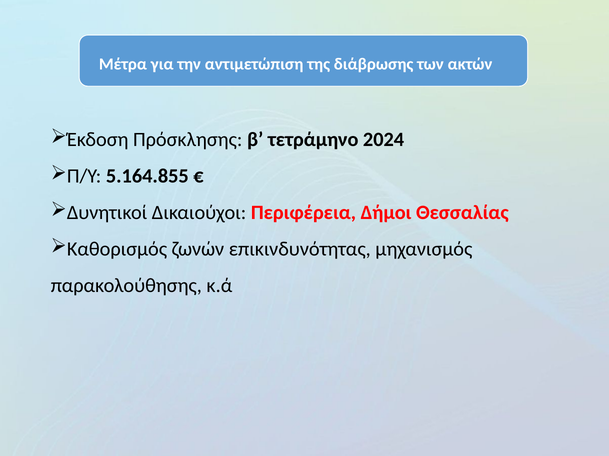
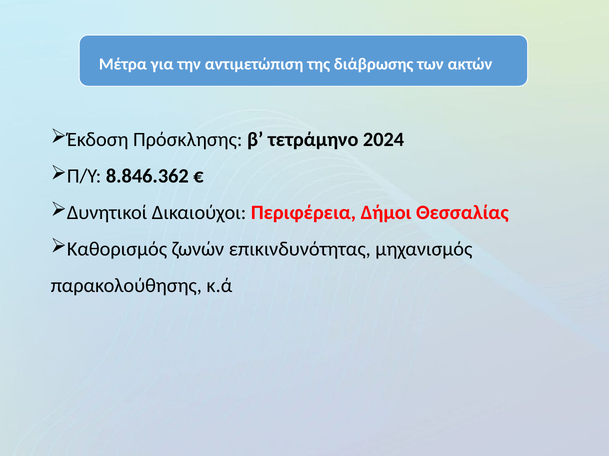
5.164.855: 5.164.855 -> 8.846.362 (147, 177)
